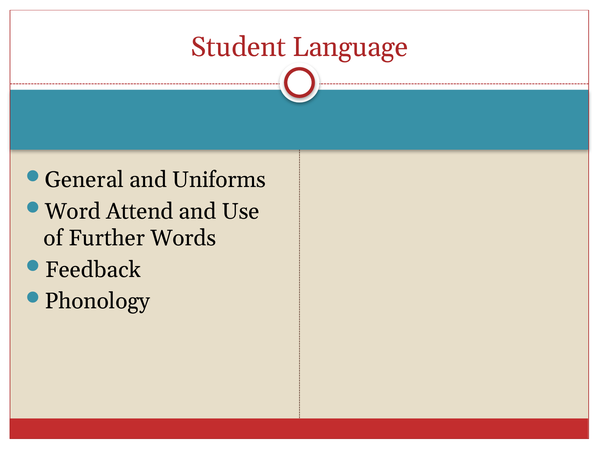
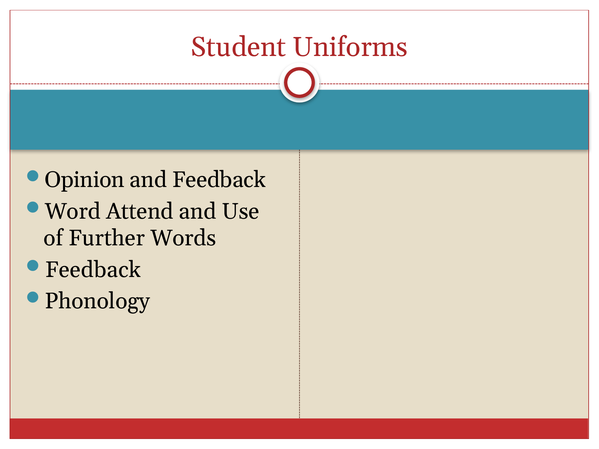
Language: Language -> Uniforms (350, 47)
General: General -> Opinion (85, 180)
and Uniforms: Uniforms -> Feedback (219, 180)
